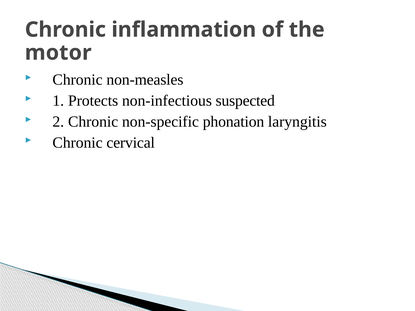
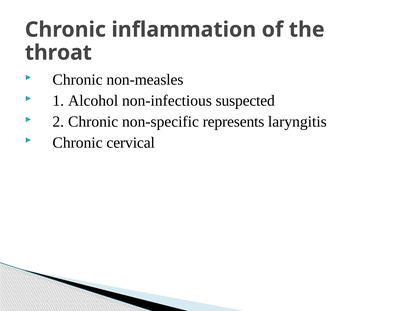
motor: motor -> throat (58, 53)
Protects: Protects -> Alcohol (93, 101)
phonation: phonation -> represents (234, 122)
